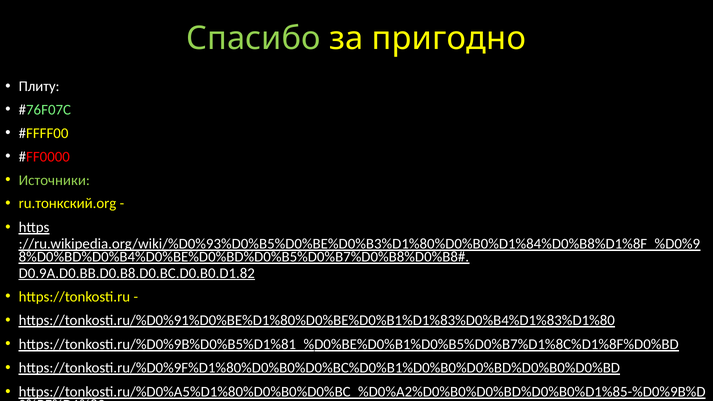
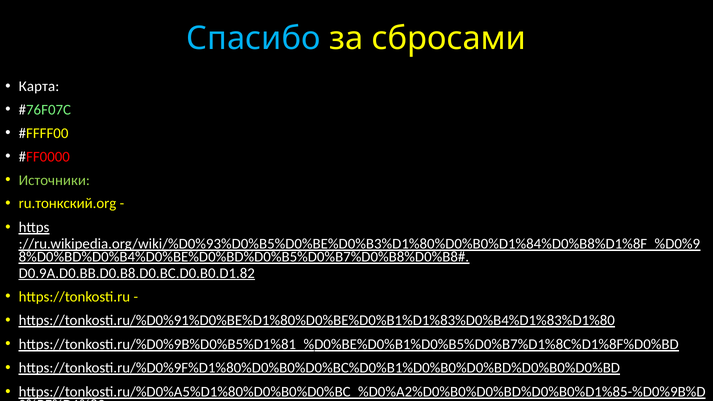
Спасибо colour: light green -> light blue (254, 39)
пригодно: пригодно -> сбросами (449, 39)
Плиту: Плиту -> Карта (39, 86)
